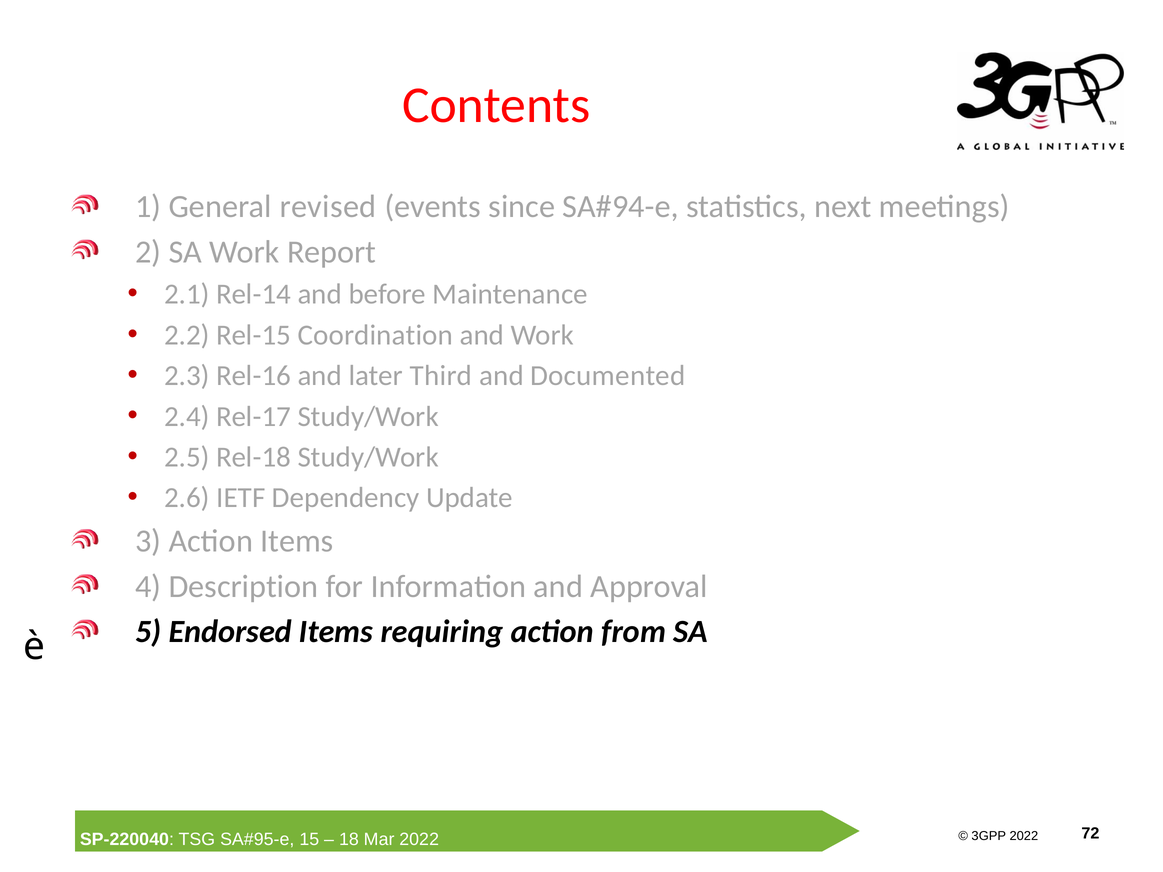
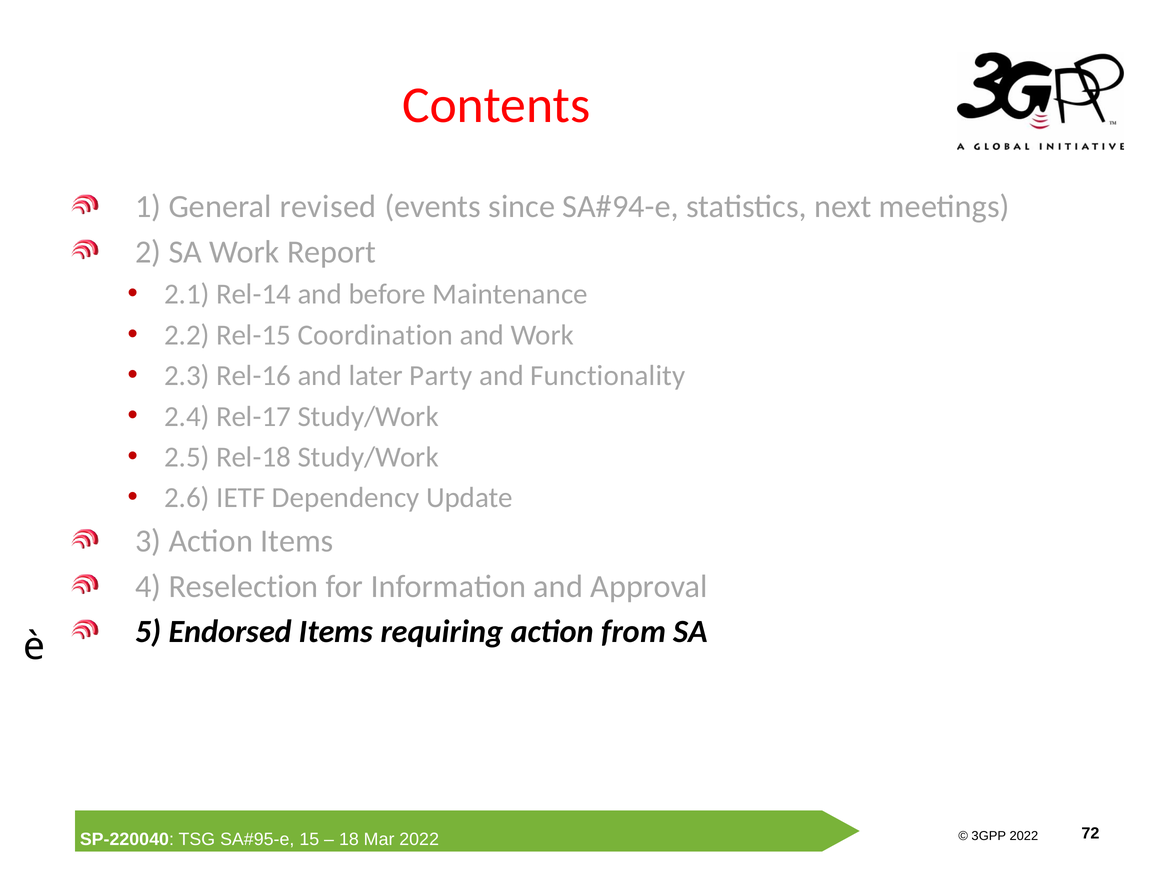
Third: Third -> Party (441, 376)
Documented: Documented -> Functionality (608, 376)
Description: Description -> Reselection (244, 587)
